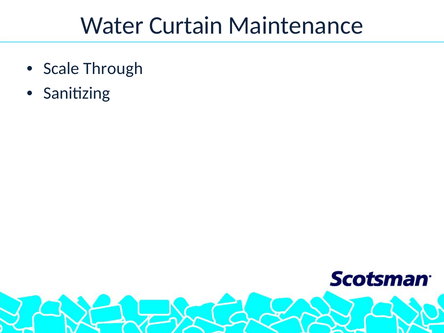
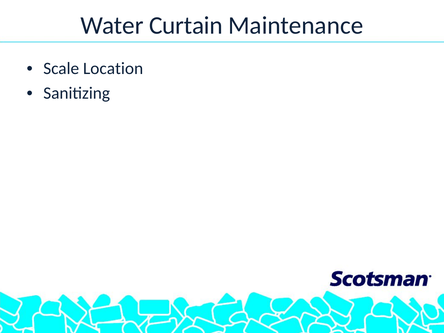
Through: Through -> Location (113, 68)
